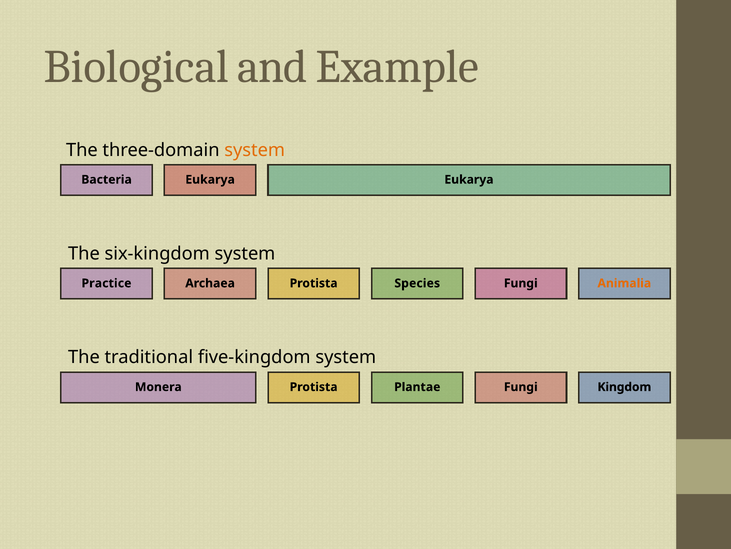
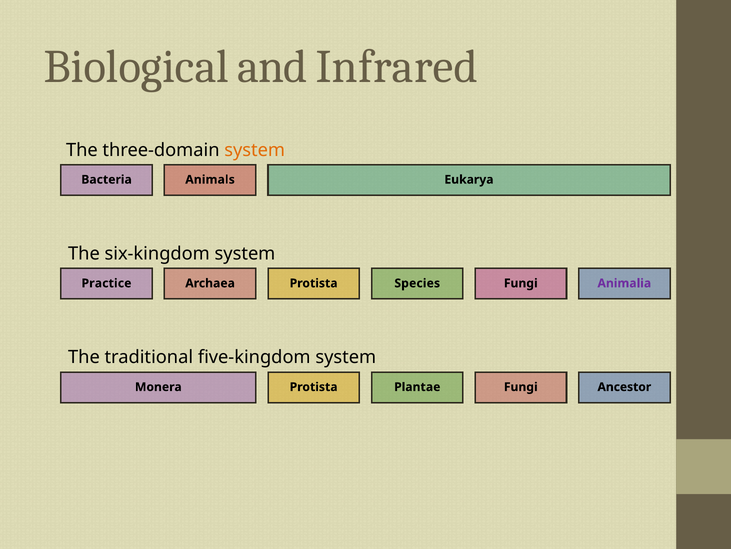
Example: Example -> Infrared (397, 67)
Bacteria Eukarya: Eukarya -> Animals (210, 179)
Animalia colour: orange -> purple (624, 283)
Kingdom: Kingdom -> Ancestor (624, 386)
